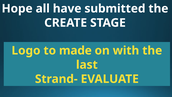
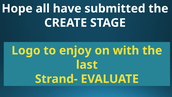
made: made -> enjoy (75, 50)
